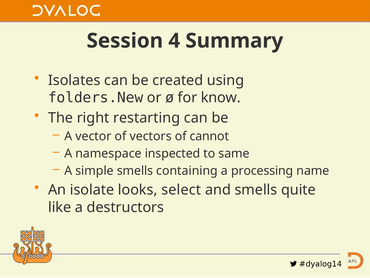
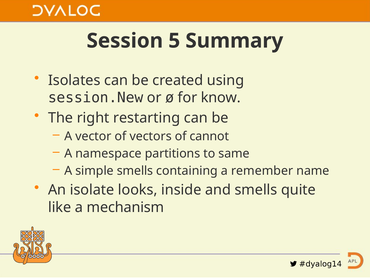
4: 4 -> 5 (174, 41)
folders.New: folders.New -> session.New (96, 98)
inspected: inspected -> partitions (173, 153)
processing: processing -> remember (262, 171)
select: select -> inside (181, 190)
destructors: destructors -> mechanism (125, 207)
